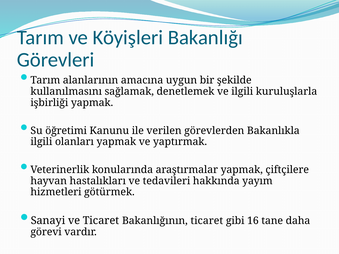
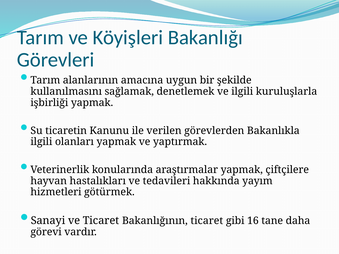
öğretimi: öğretimi -> ticaretin (66, 131)
